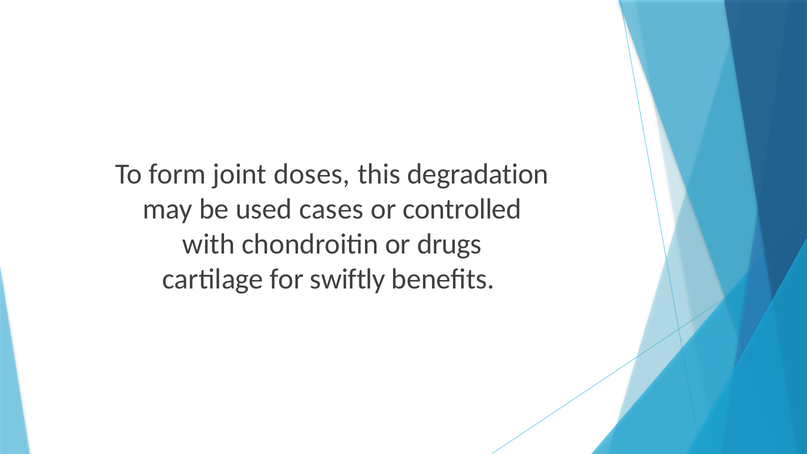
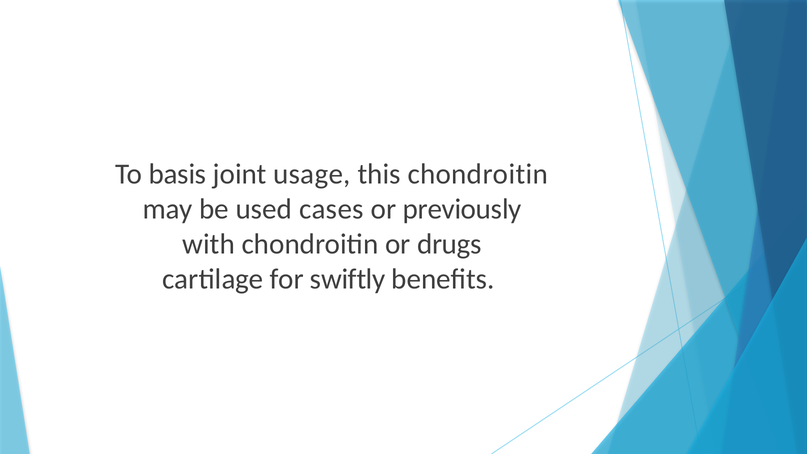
form: form -> basis (178, 174)
doses: doses -> usage (312, 174)
this degradation: degradation -> chondroitin (478, 174)
controlled: controlled -> previously (462, 209)
